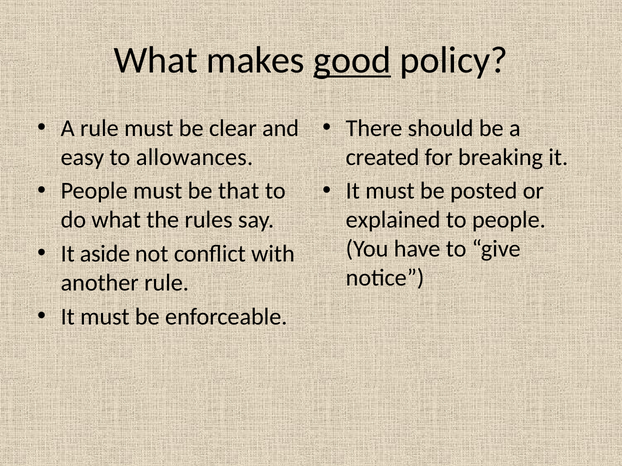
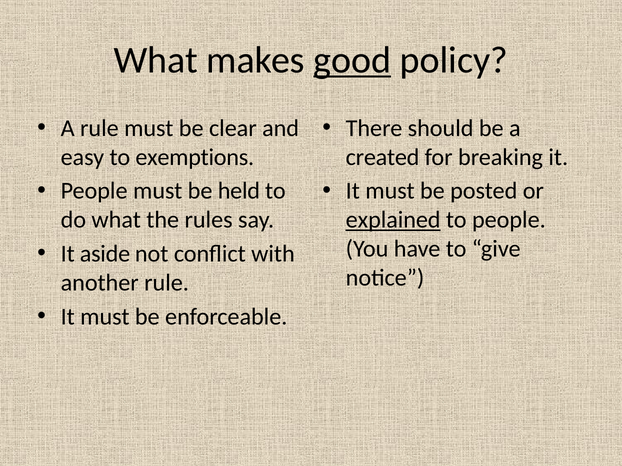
allowances: allowances -> exemptions (195, 157)
that: that -> held (239, 191)
explained underline: none -> present (393, 220)
